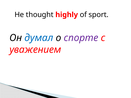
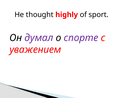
думал colour: blue -> purple (39, 38)
